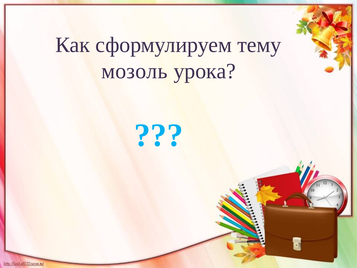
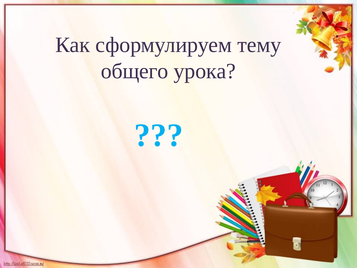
мозоль: мозоль -> общего (135, 71)
